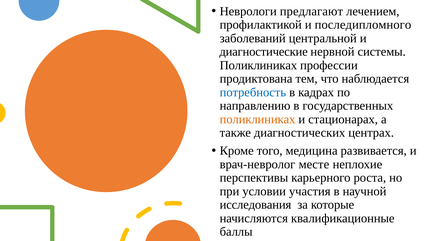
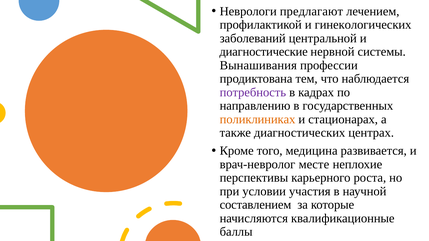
последипломного: последипломного -> гинекологических (363, 25)
Поликлиниках: Поликлиниках -> Вынашивания (258, 65)
потребность colour: blue -> purple (253, 92)
исследования: исследования -> составлением (255, 205)
